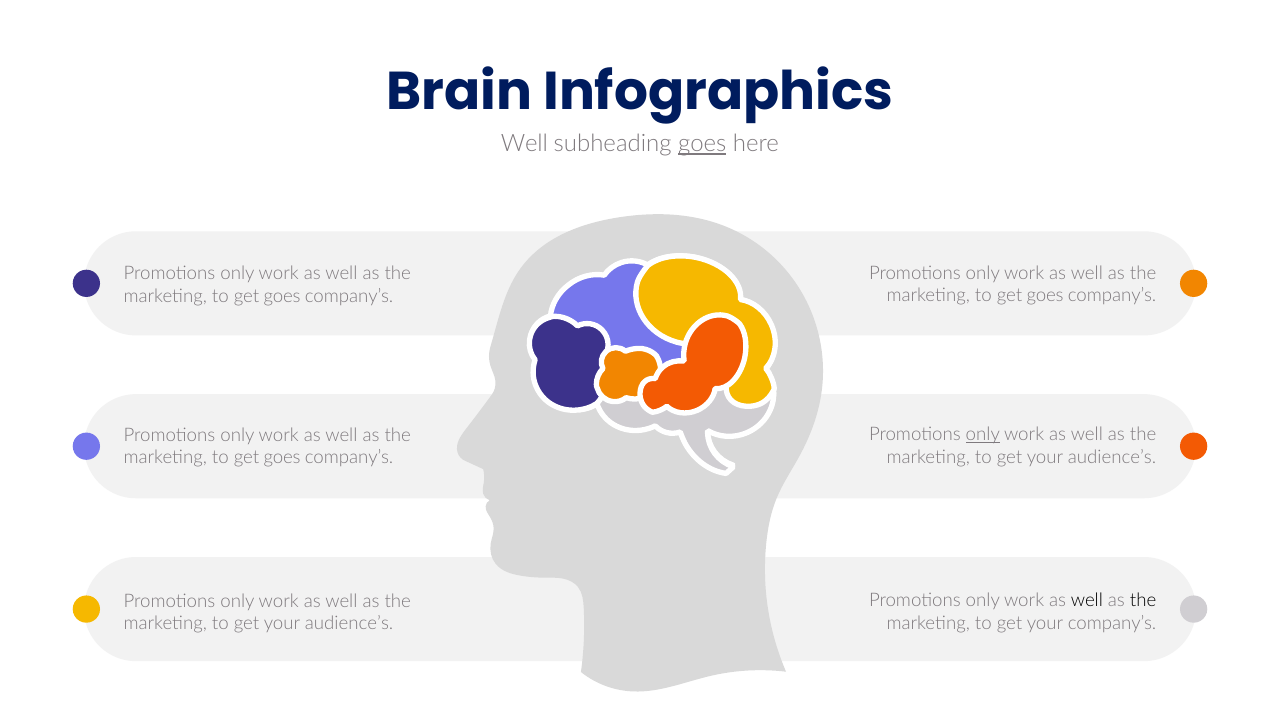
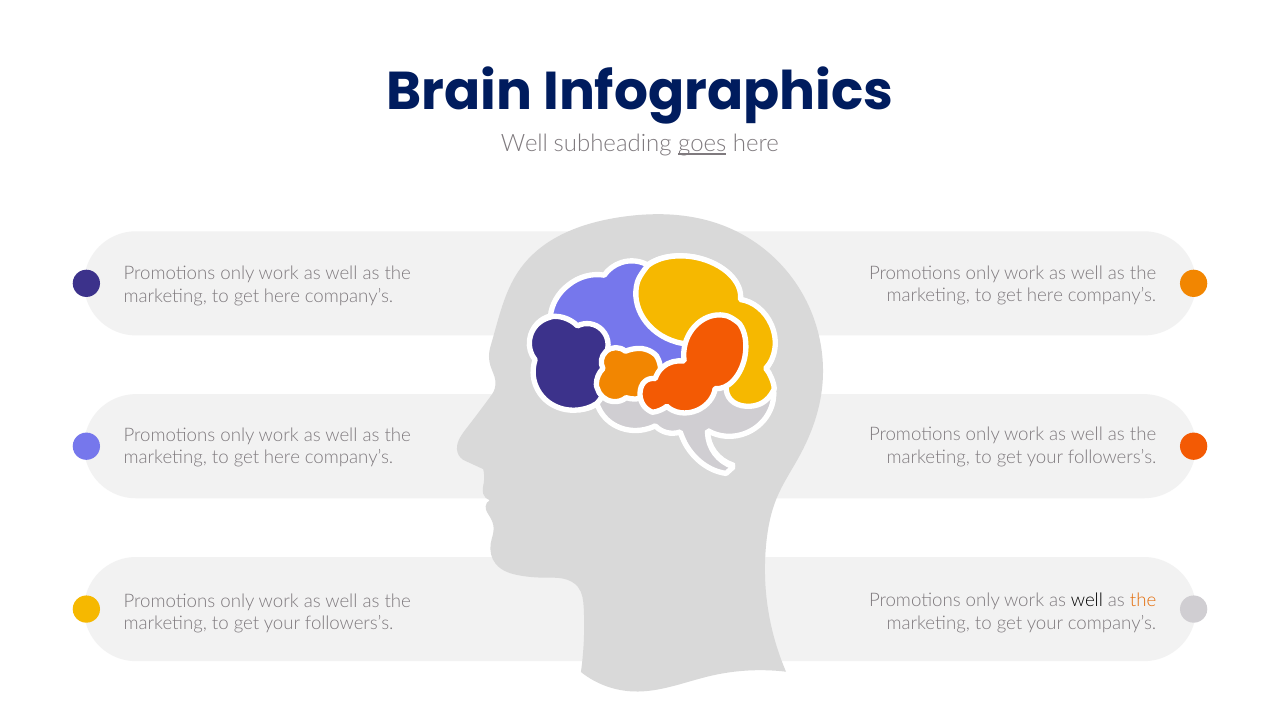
goes: goes -> here (1045, 296)
goes: goes -> here (282, 296)
only underline: present -> none (983, 435)
audience’s: audience’s -> followers’s (1112, 457)
goes: goes -> here (282, 458)
the colour: black -> orange (1143, 601)
audience’s: audience’s -> followers’s (349, 624)
